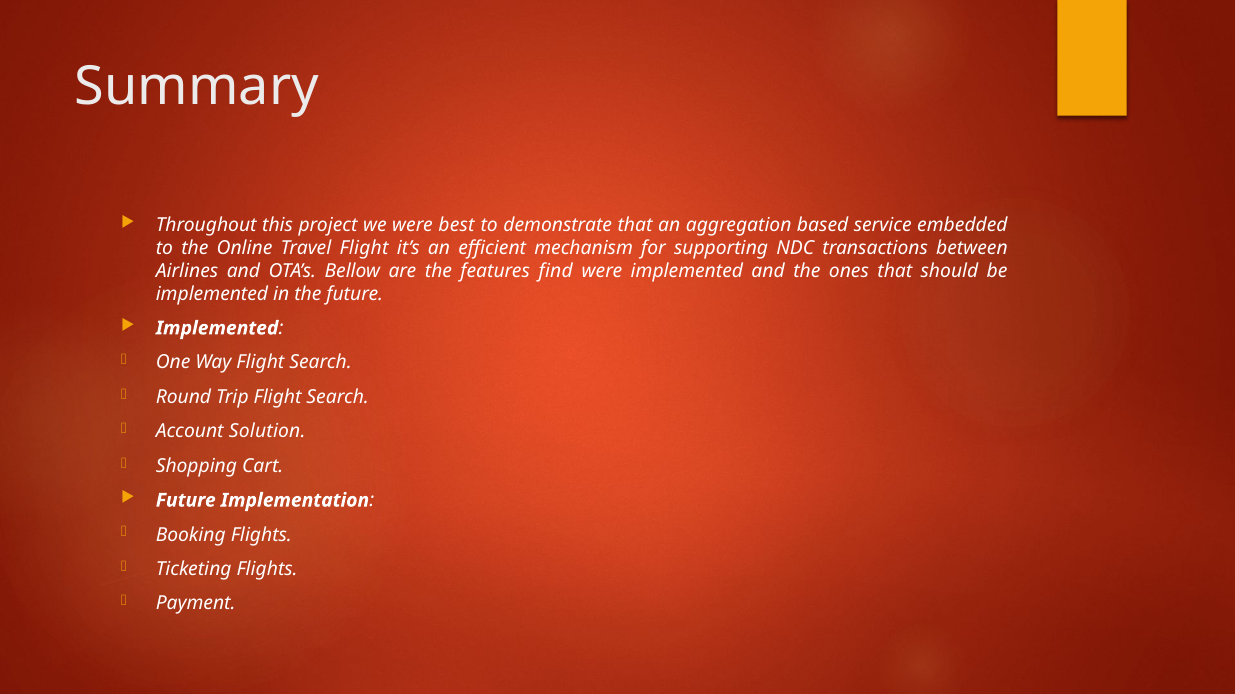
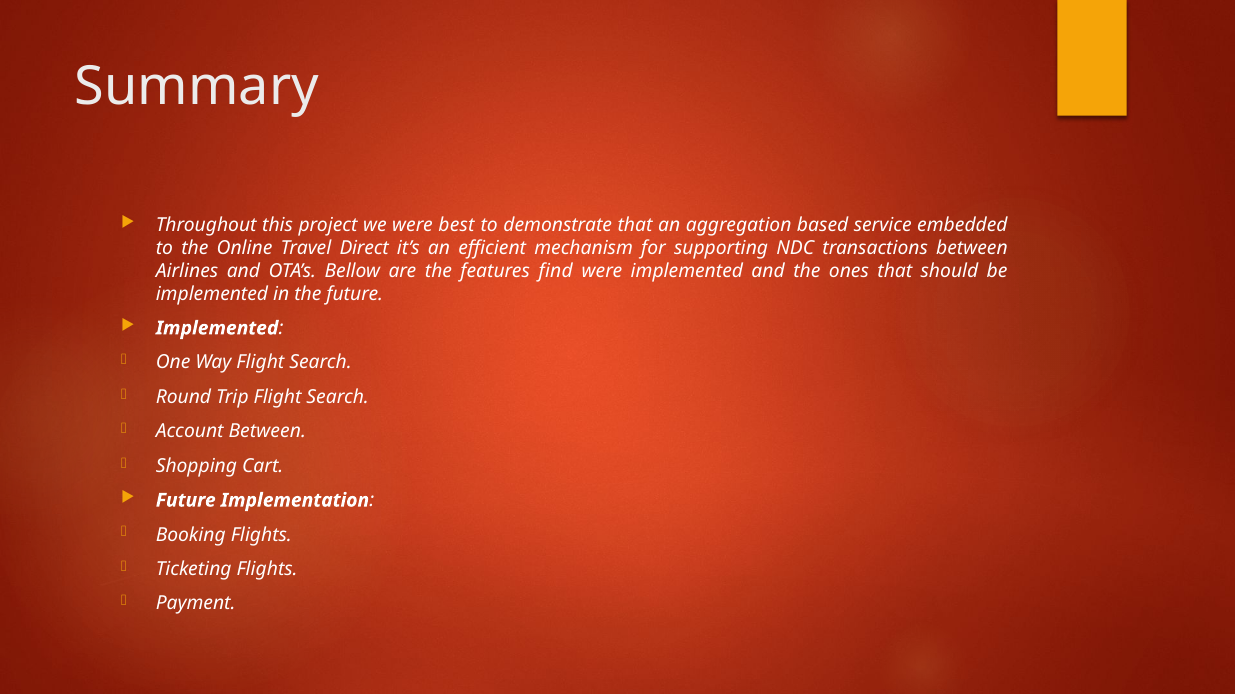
Travel Flight: Flight -> Direct (364, 248)
Account Solution: Solution -> Between (267, 432)
